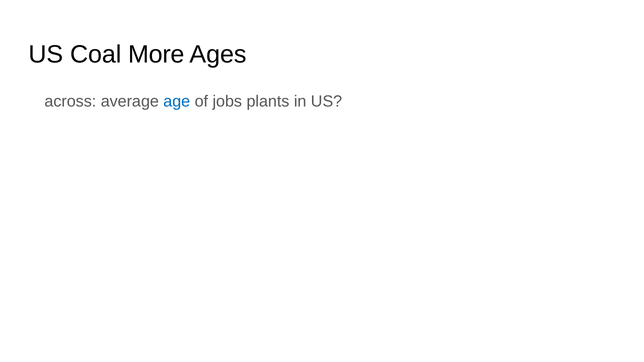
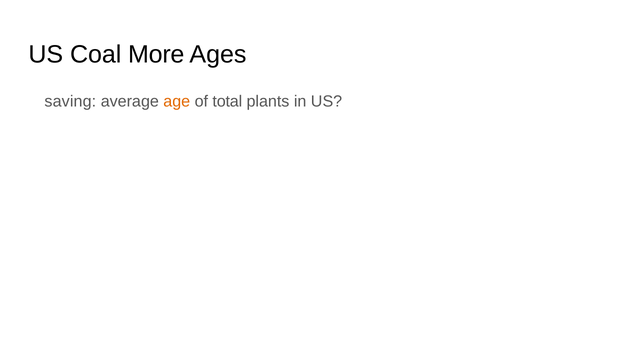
across: across -> saving (70, 101)
age colour: blue -> orange (177, 101)
jobs: jobs -> total (227, 101)
